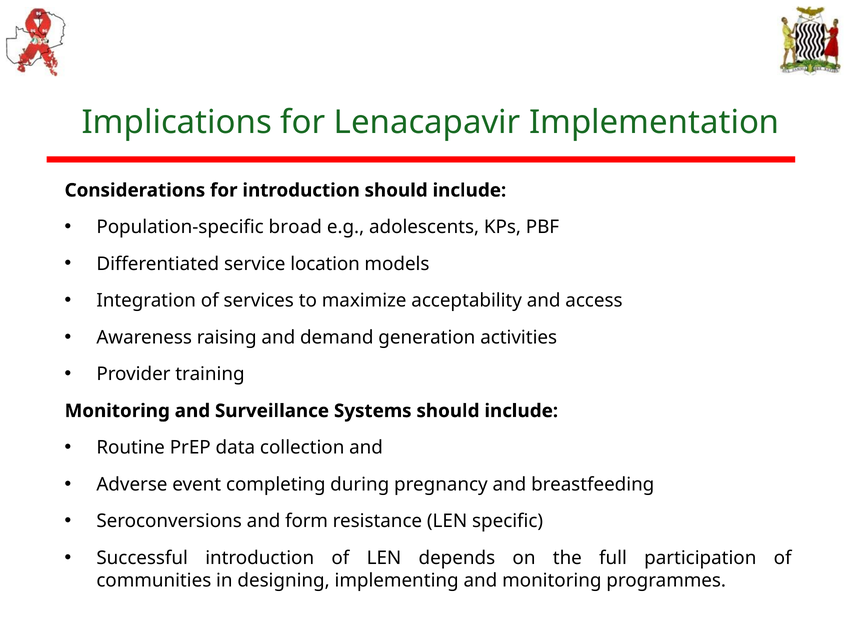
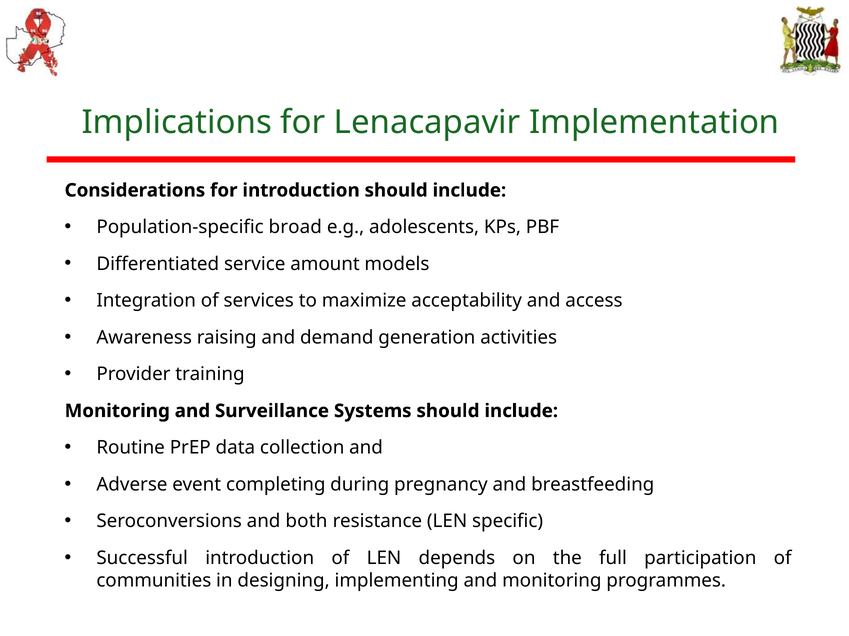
location: location -> amount (325, 264)
form: form -> both (306, 522)
